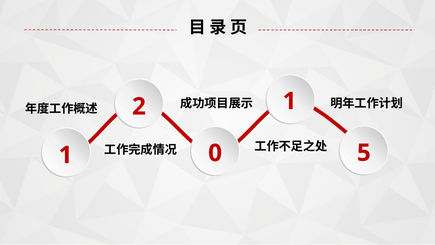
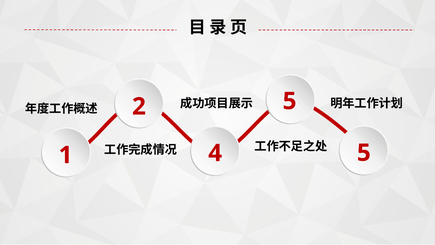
2 1: 1 -> 5 (290, 101)
0: 0 -> 4 (215, 153)
